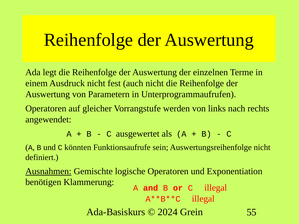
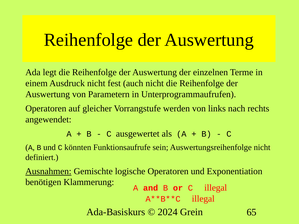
55: 55 -> 65 (252, 213)
